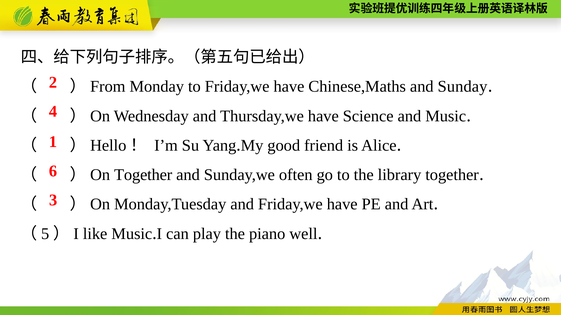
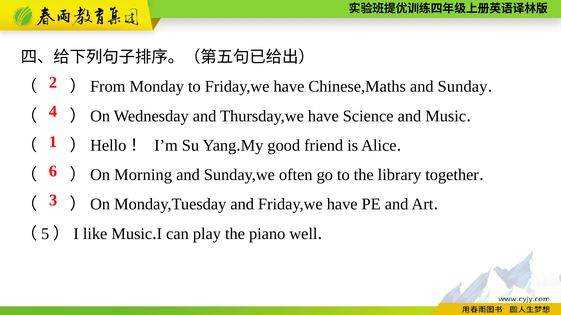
Together: Together -> Morning (143, 175)
